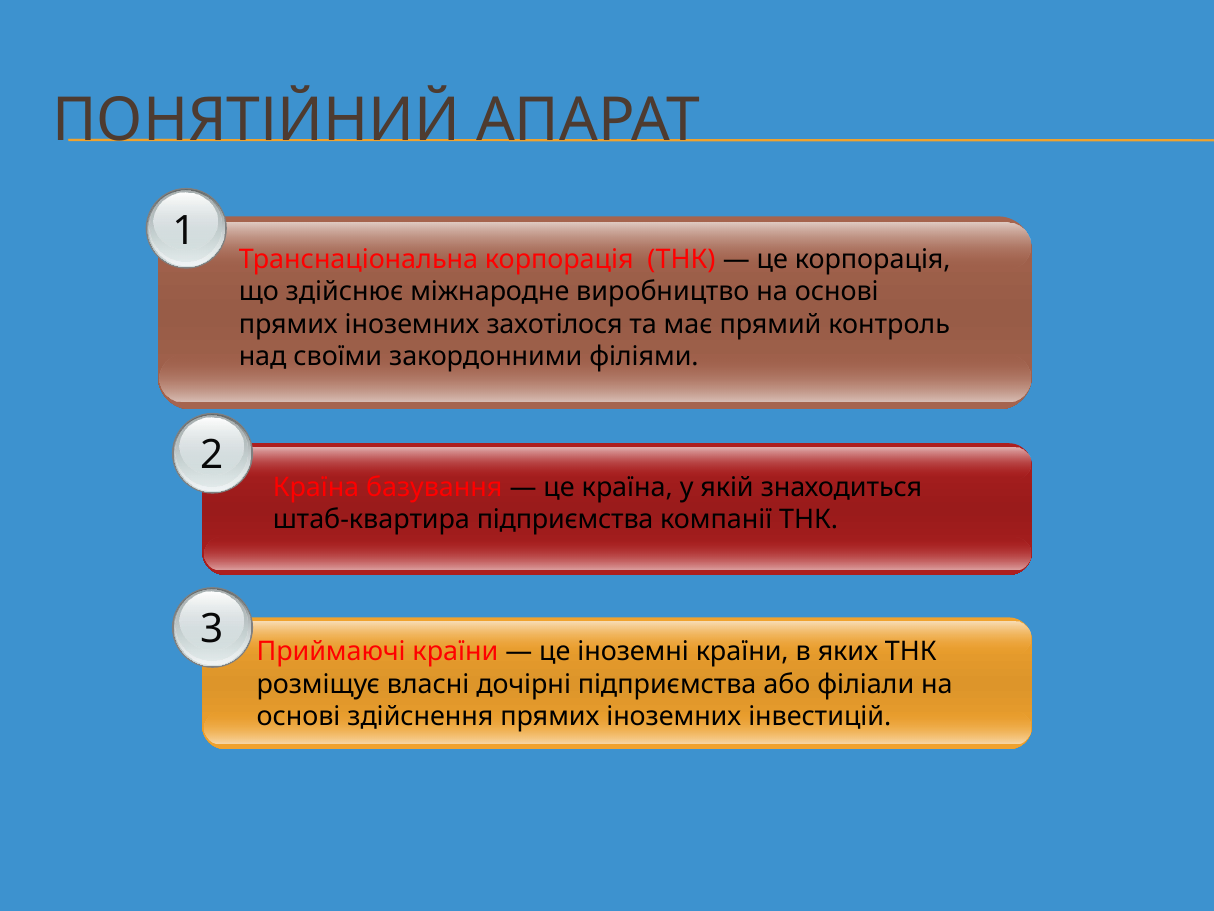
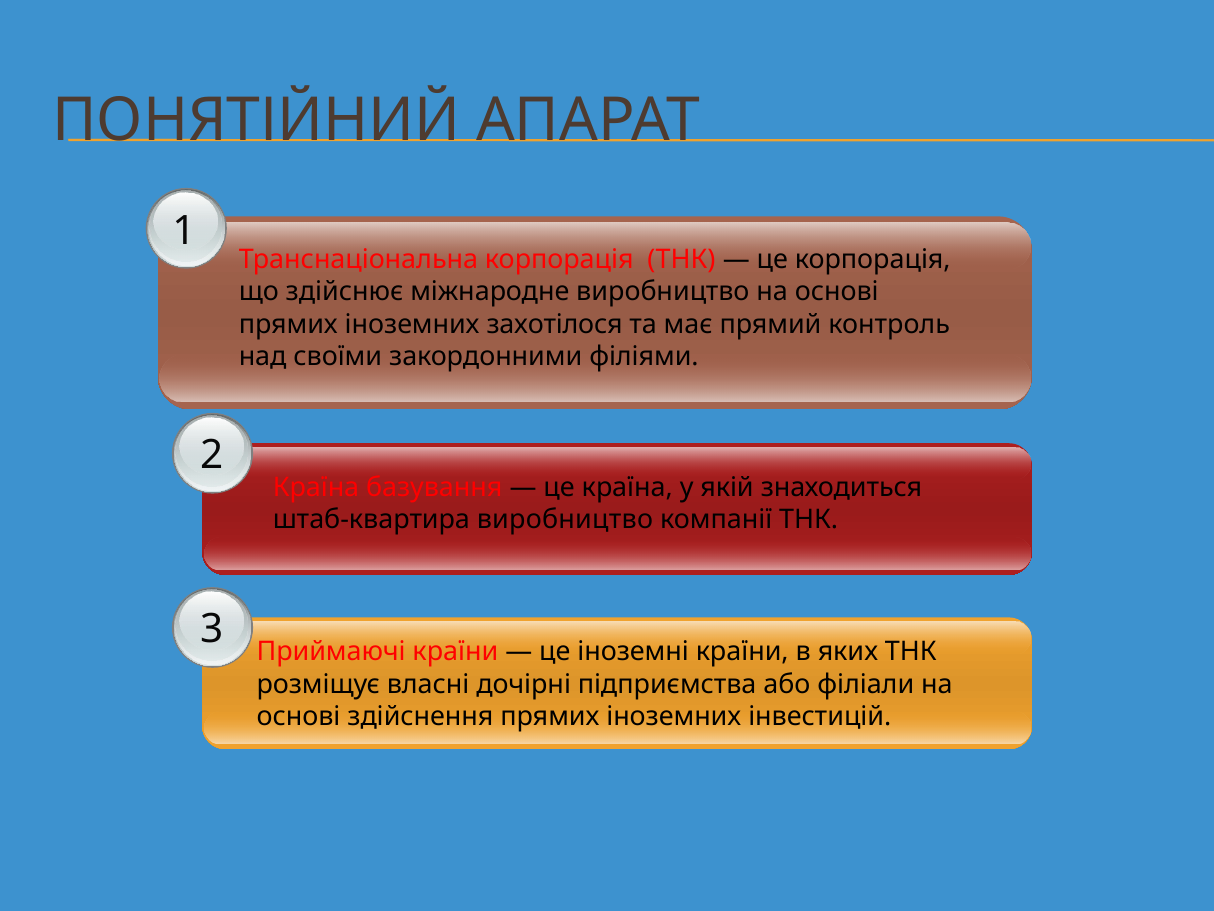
штаб-квартира підприємства: підприємства -> виробництво (565, 519)
